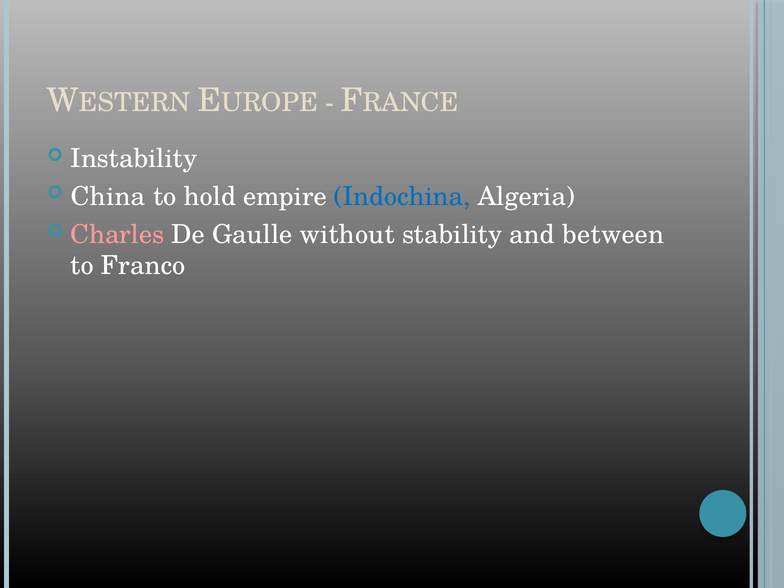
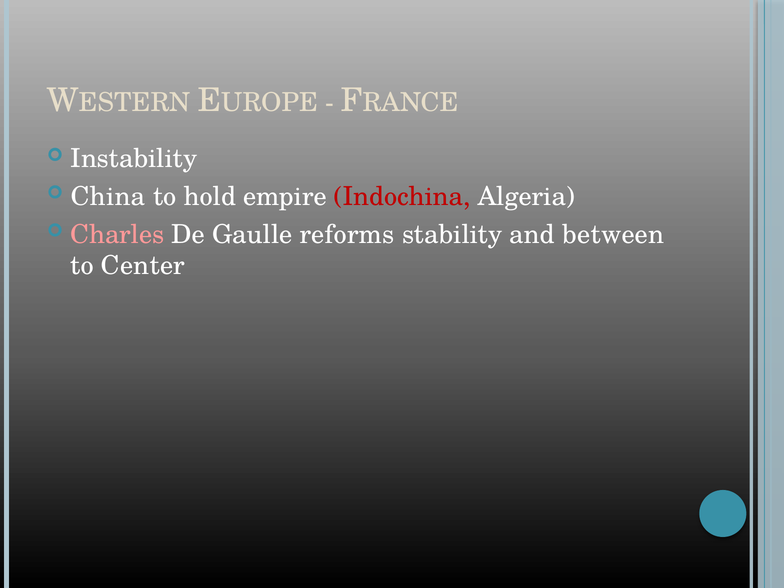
Indochina colour: blue -> red (402, 196)
without: without -> reforms (347, 234)
Franco: Franco -> Center (143, 266)
